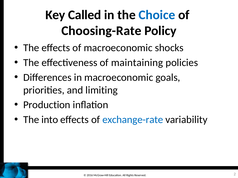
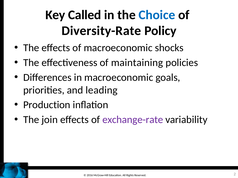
Choosing-Rate: Choosing-Rate -> Diversity-Rate (101, 31)
limiting: limiting -> leading (102, 90)
into: into -> join (50, 120)
exchange-rate colour: blue -> purple (133, 120)
